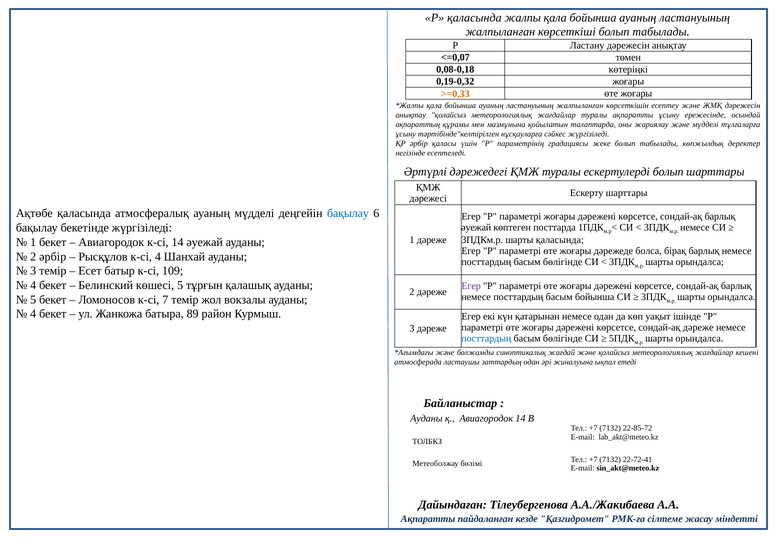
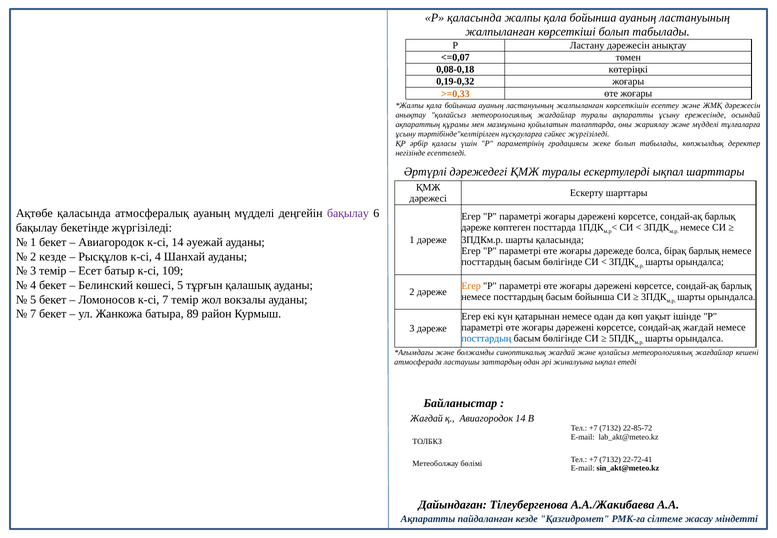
ескертулерді болып: болып -> ықпал (668, 172)
бақылау colour: blue -> purple (348, 214)
әуежай: әуежай -> дәреже (476, 227)
2 әрбір: әрбір -> кезде (53, 257)
Егер colour: purple -> orange (471, 286)
4: 4 -> 7 (33, 314)
сондай-ақ дәреже: дәреже -> жағдай (698, 327)
Ауданы: Ауданы -> Жағдай (426, 418)
